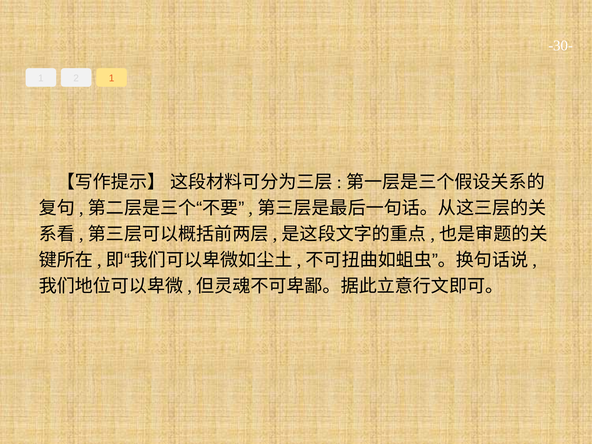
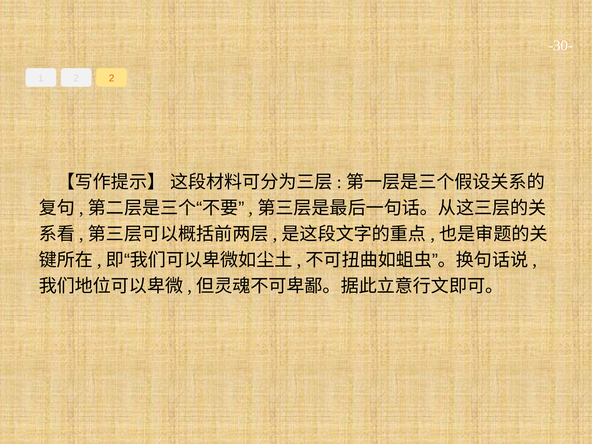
2 1: 1 -> 2 (112, 78)
